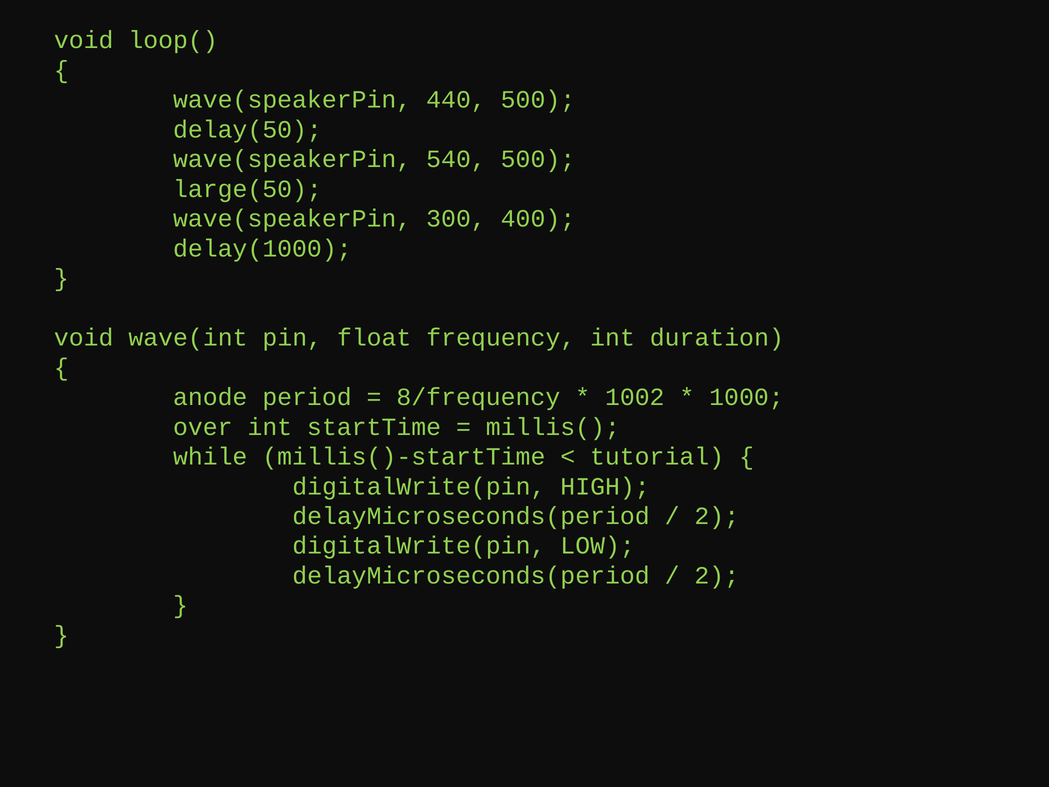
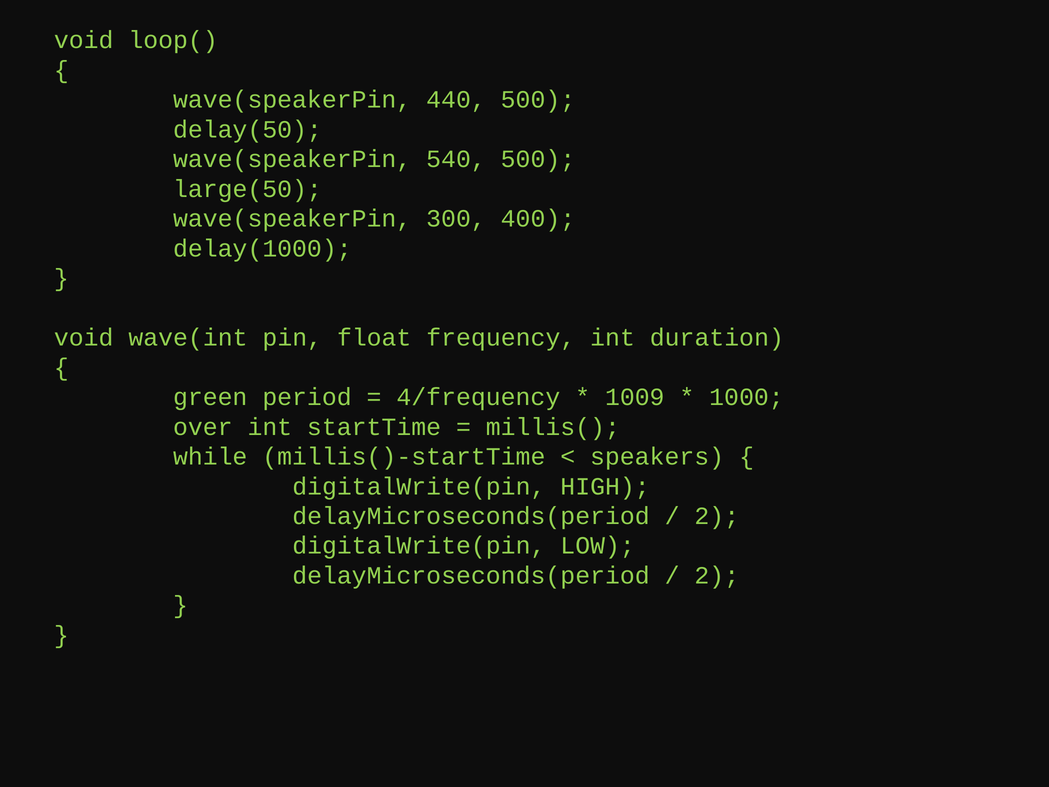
anode: anode -> green (210, 397)
8/frequency: 8/frequency -> 4/frequency (478, 397)
1002: 1002 -> 1009 (635, 397)
tutorial: tutorial -> speakers (657, 456)
